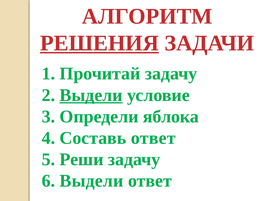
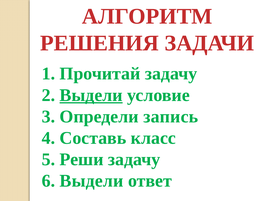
РЕШЕНИЯ underline: present -> none (99, 43)
яблока: яблока -> запись (171, 117)
Составь ответ: ответ -> класс (153, 138)
